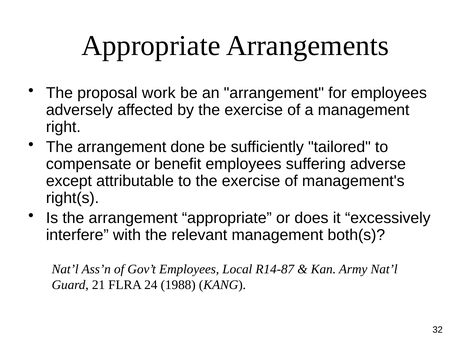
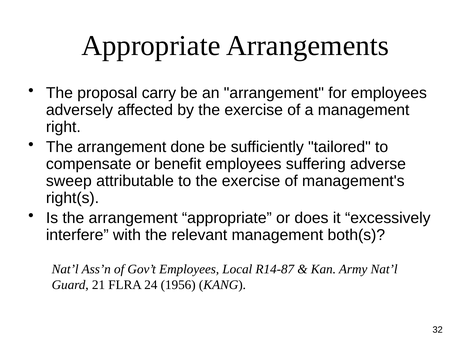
work: work -> carry (159, 93)
except: except -> sweep (69, 181)
1988: 1988 -> 1956 (178, 285)
